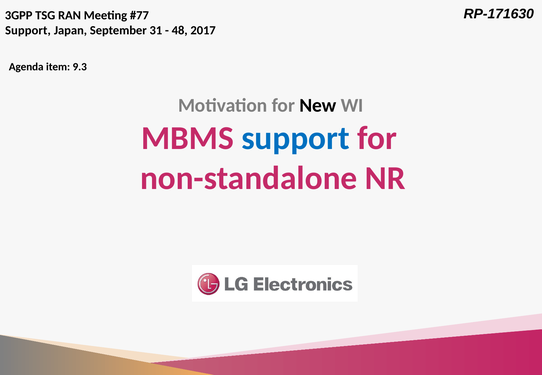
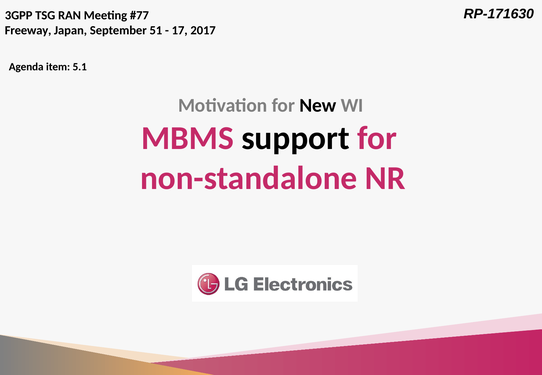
Support: Support -> Freeway (28, 30)
31: 31 -> 51 (156, 30)
48: 48 -> 17 (180, 30)
9.3: 9.3 -> 5.1 (80, 67)
support colour: blue -> black (295, 138)
